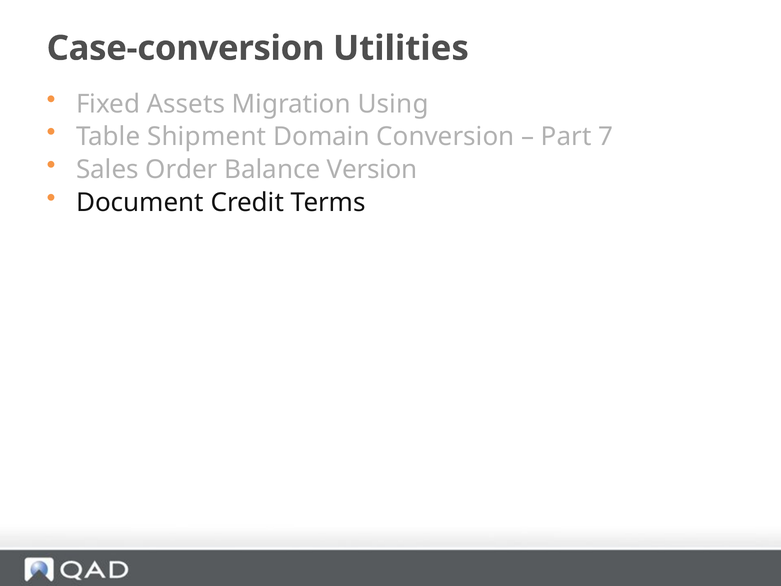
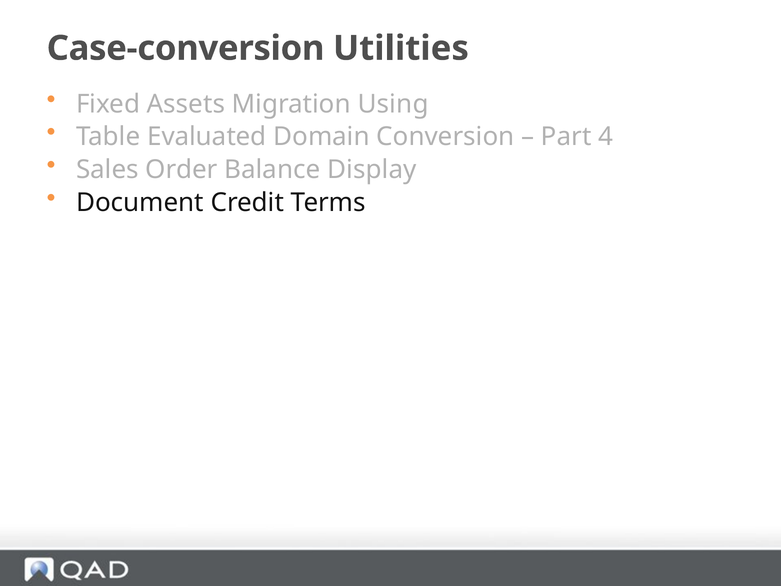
Shipment: Shipment -> Evaluated (207, 137)
7: 7 -> 4 (606, 137)
Version: Version -> Display (372, 170)
